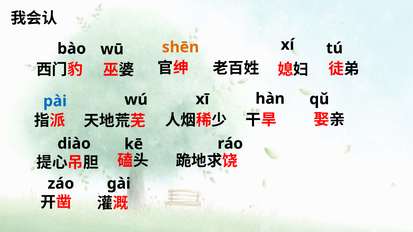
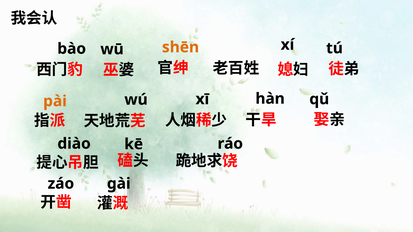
pài colour: blue -> orange (55, 101)
